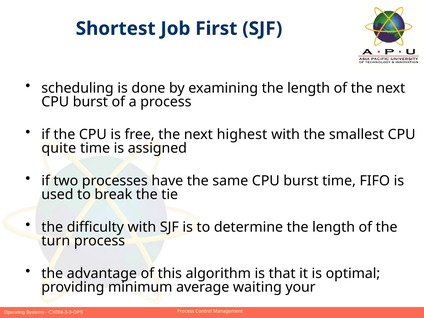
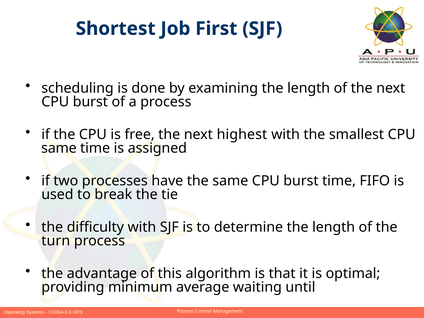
quite: quite -> same (59, 148)
your: your -> until (300, 287)
